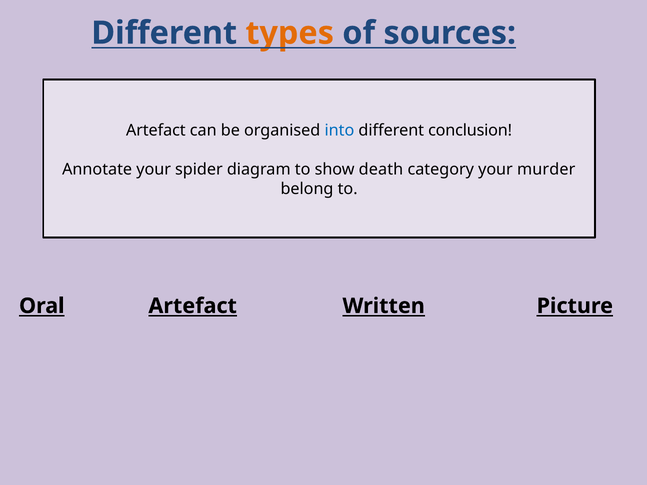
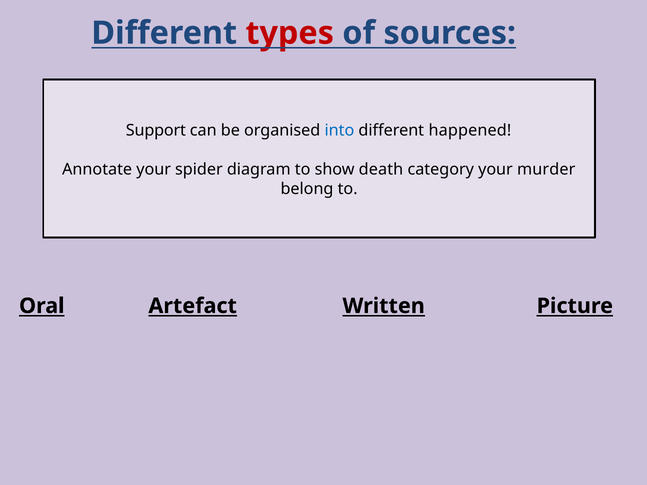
types colour: orange -> red (290, 33)
Artefact: Artefact -> Support (156, 131)
conclusion: conclusion -> happened (470, 131)
